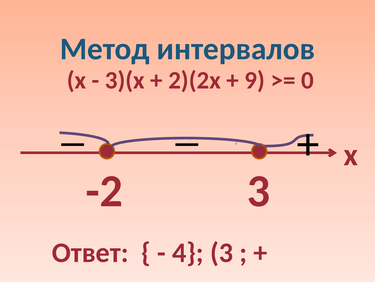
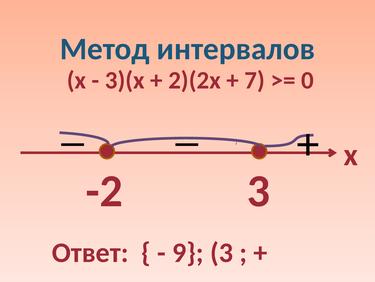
9: 9 -> 7 (255, 80)
4: 4 -> 9 (188, 252)
